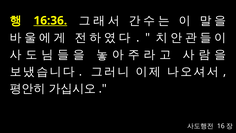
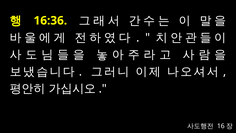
16:36 underline: present -> none (50, 21)
